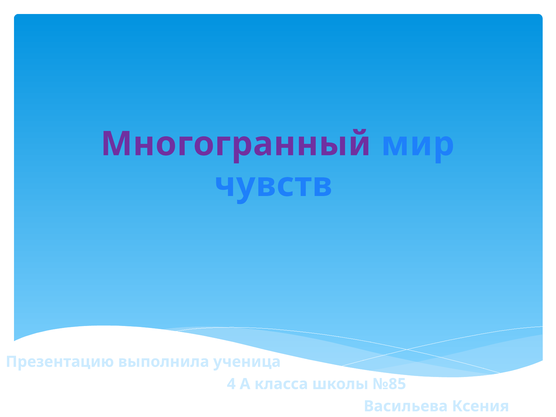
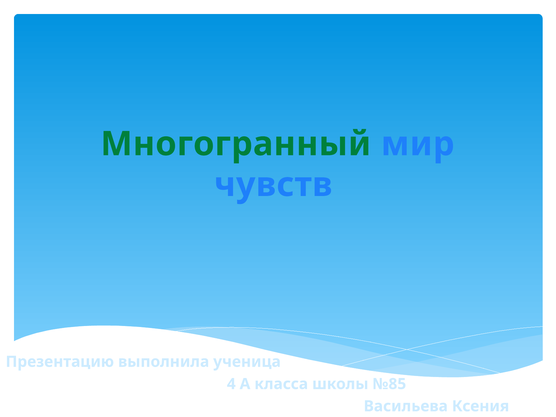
Многогранный colour: purple -> green (236, 144)
